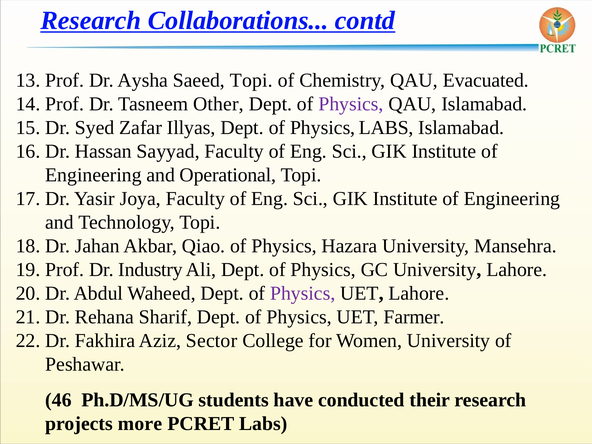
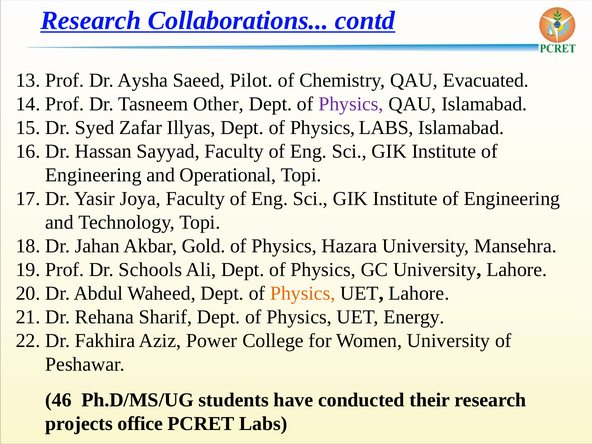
Saeed Topi: Topi -> Pilot (251, 80)
Qiao: Qiao -> Gold (204, 246)
Industry: Industry -> Schools (150, 270)
Physics colour: purple -> orange (303, 293)
Farmer: Farmer -> Energy (414, 317)
Sector: Sector -> Power (212, 341)
more: more -> office (140, 424)
